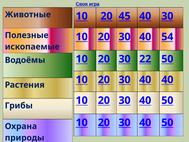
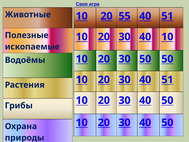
45: 45 -> 55 (125, 16)
30: 30 -> 51 (167, 16)
10 20 54: 54 -> 10 (167, 37)
30 22: 22 -> 50 (145, 59)
10 40 40: 40 -> 51 (167, 80)
